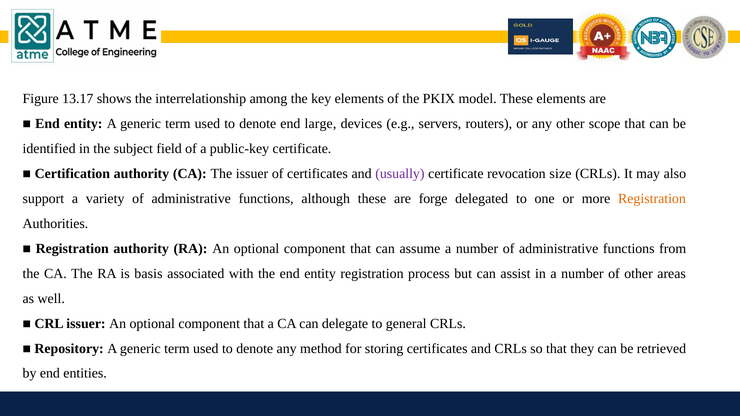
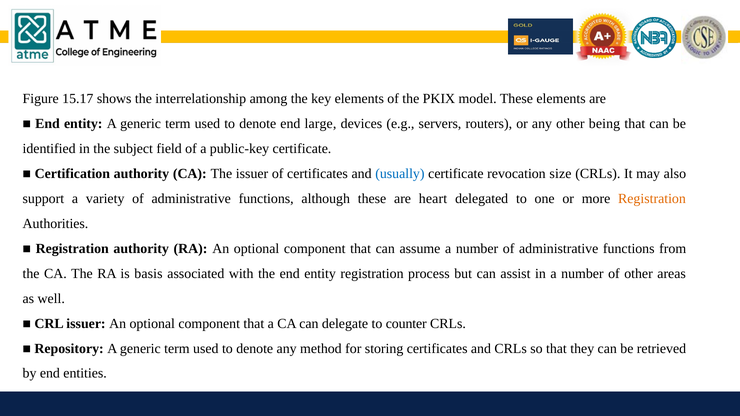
13.17: 13.17 -> 15.17 (78, 99)
scope: scope -> being (605, 124)
usually colour: purple -> blue (400, 174)
forge: forge -> heart (433, 199)
general: general -> counter (406, 324)
